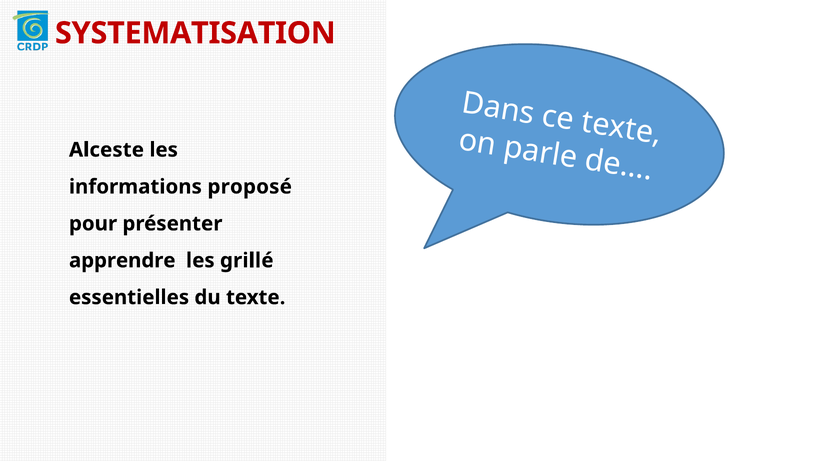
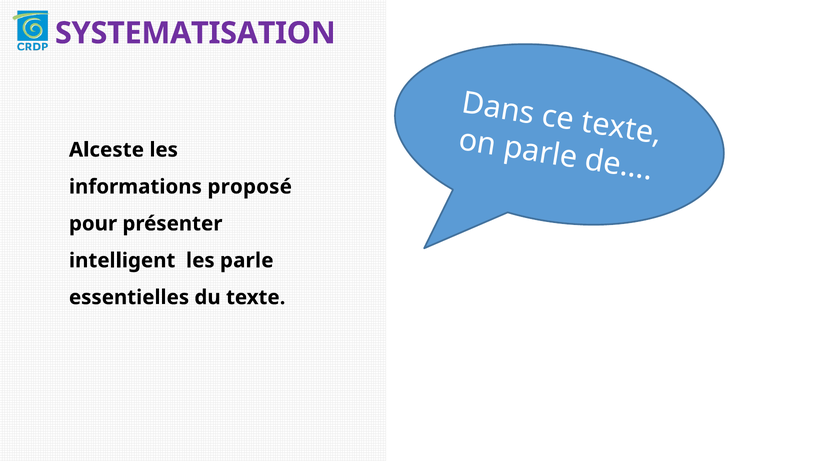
SYSTEMATISATION colour: red -> purple (195, 33)
apprendre: apprendre -> intelligent (122, 260)
grillé: grillé -> parle (247, 260)
